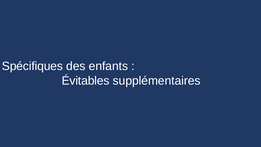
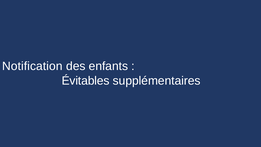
Spécifiques: Spécifiques -> Notification (32, 66)
